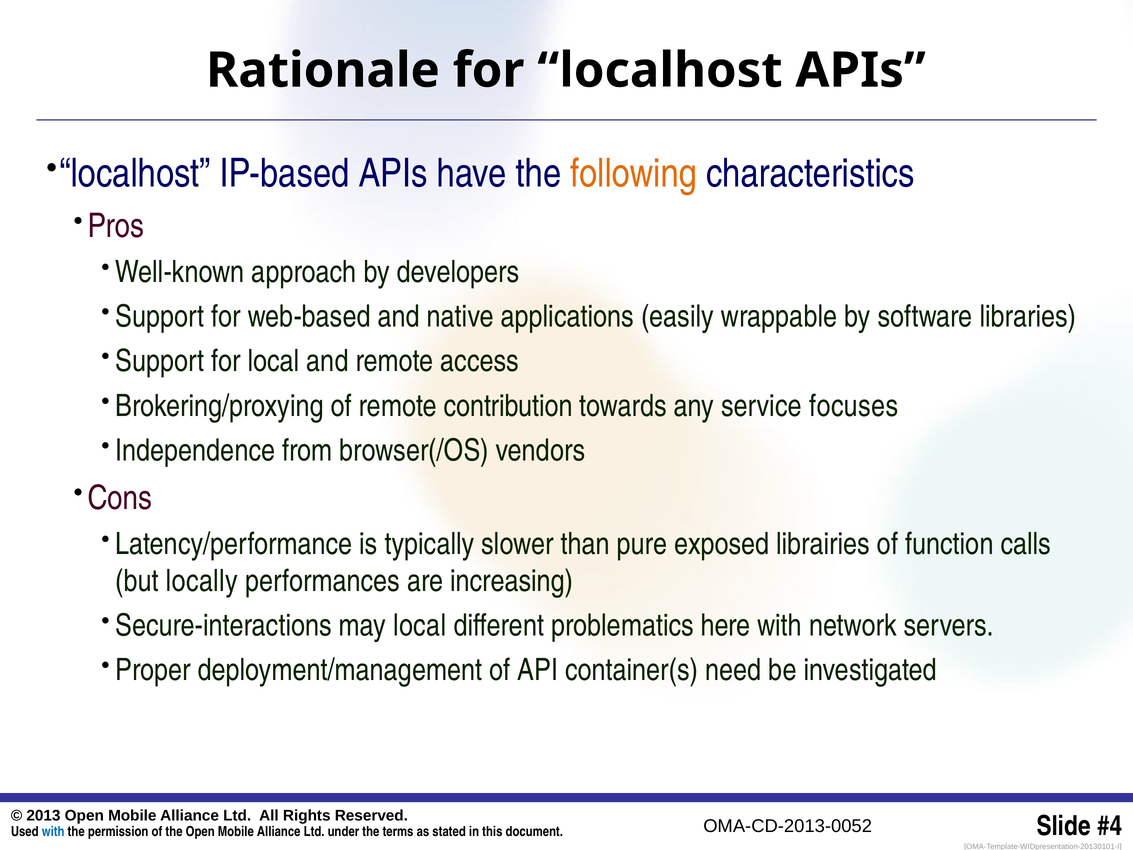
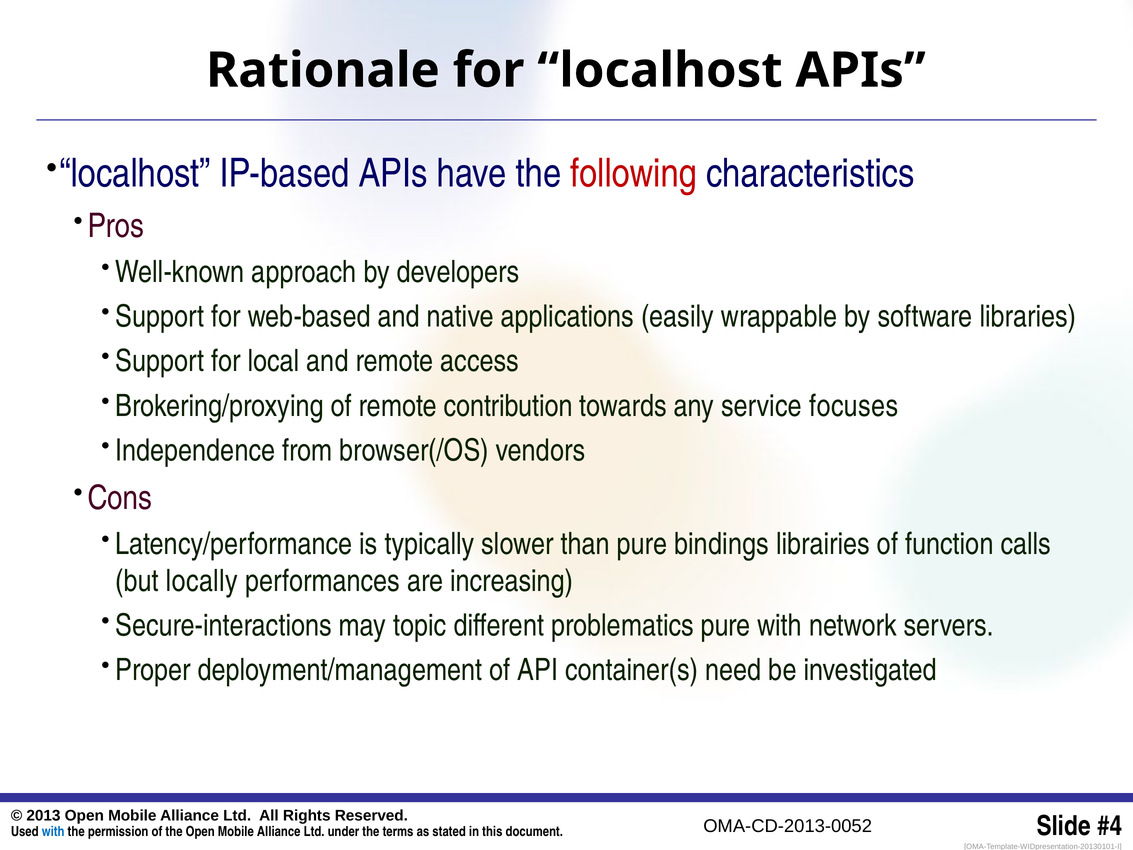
following colour: orange -> red (634, 174)
exposed: exposed -> bindings (722, 544)
may local: local -> topic (420, 625)
problematics here: here -> pure (726, 625)
